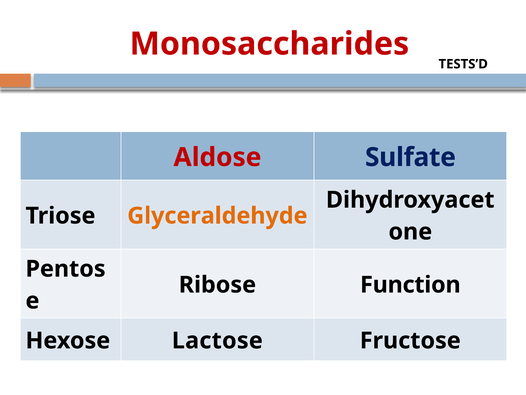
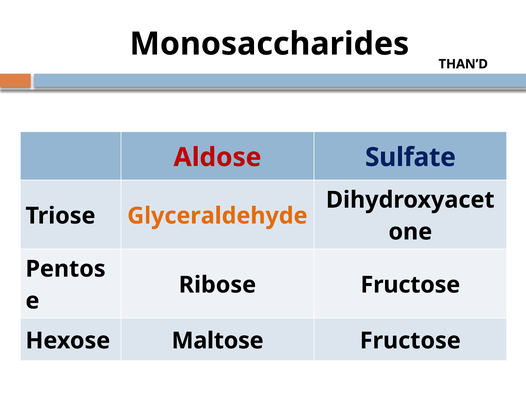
Monosaccharides colour: red -> black (269, 44)
TESTS’D: TESTS’D -> THAN’D (463, 64)
Ribose Function: Function -> Fructose (410, 284)
Lactose: Lactose -> Maltose (218, 340)
